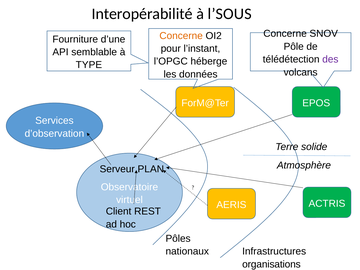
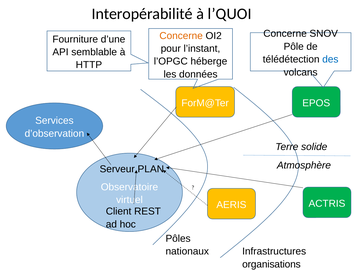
l’SOUS: l’SOUS -> l’QUOI (230, 14)
des colour: purple -> blue (330, 59)
TYPE: TYPE -> HTTP (89, 65)
